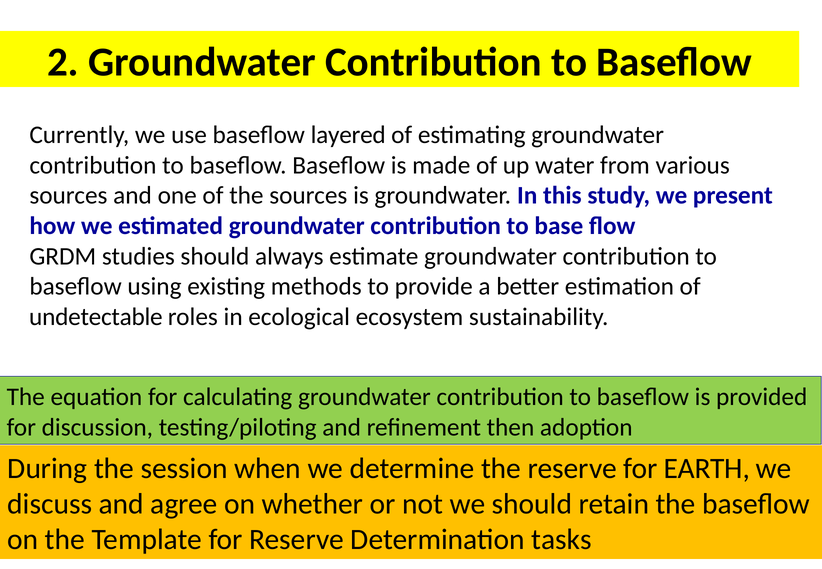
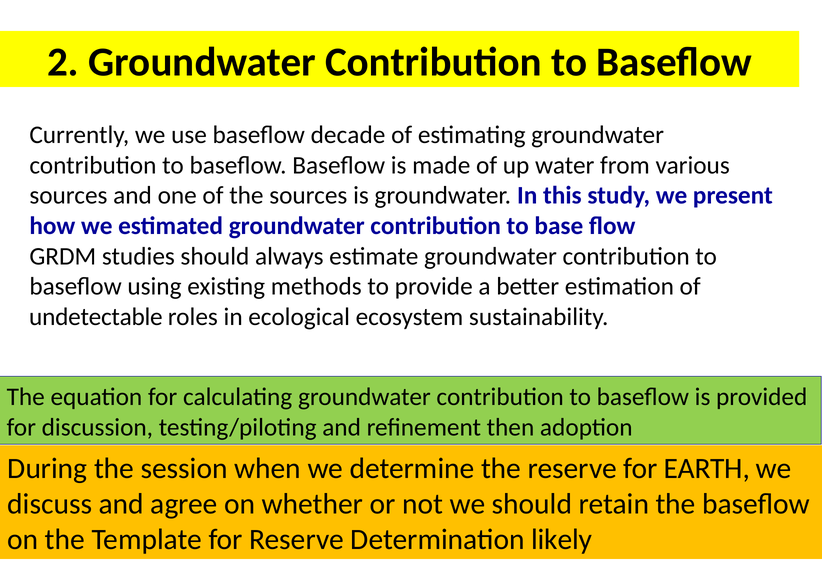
layered: layered -> decade (348, 135)
tasks: tasks -> likely (562, 540)
